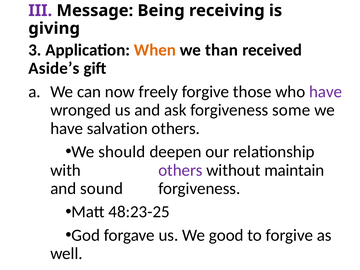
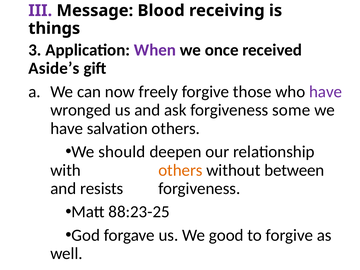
Being: Being -> Blood (161, 11)
giving: giving -> things (54, 28)
When colour: orange -> purple (155, 50)
than: than -> once (222, 50)
others colour: purple -> orange (180, 170)
maintain: maintain -> between (294, 170)
sound: sound -> resists (102, 189)
48:23-25: 48:23-25 -> 88:23-25 (139, 212)
